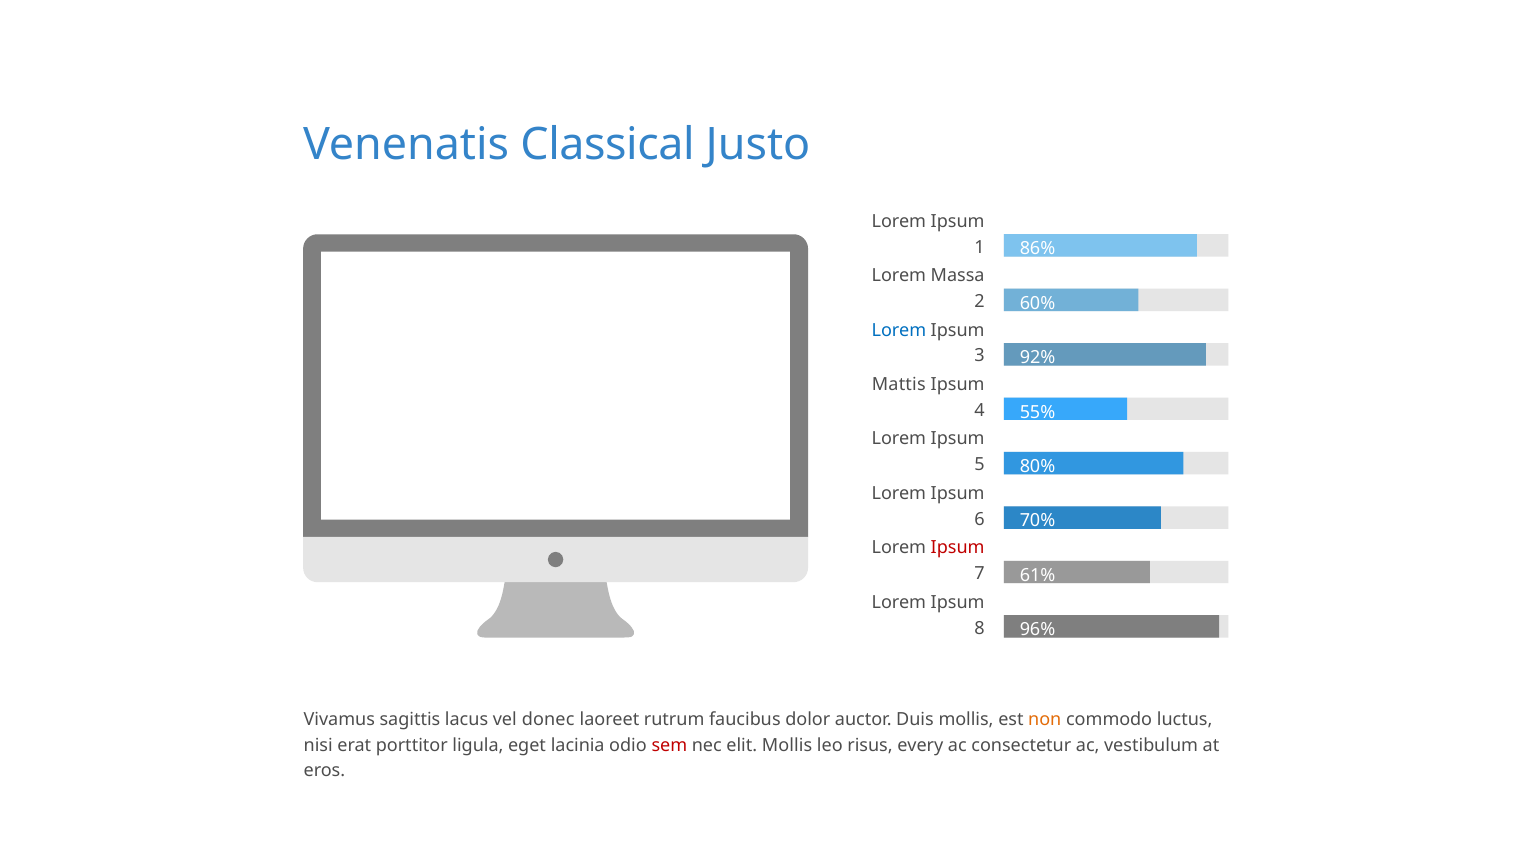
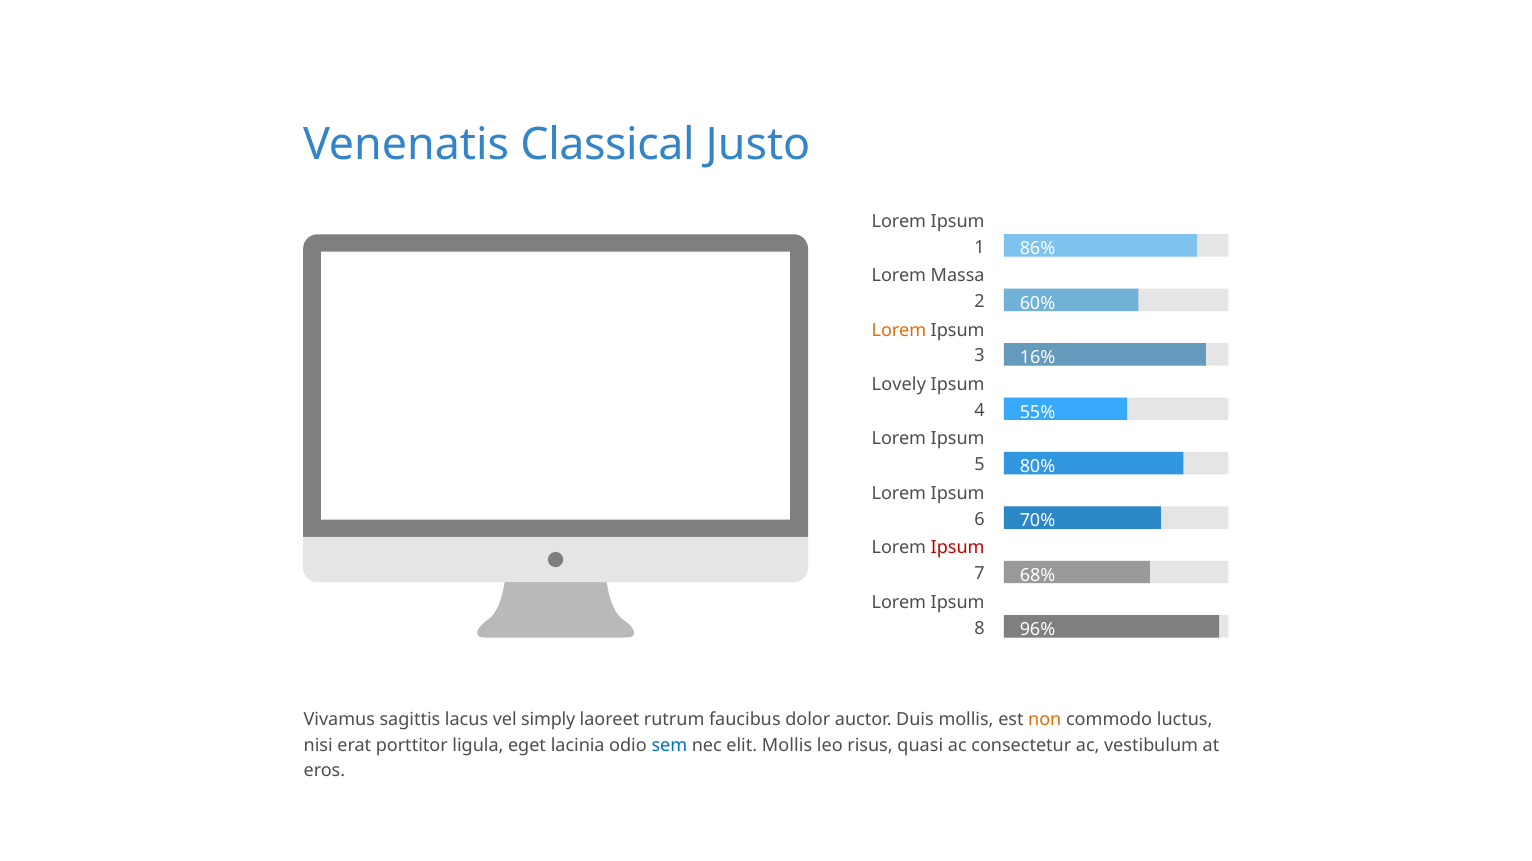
Lorem colour: blue -> orange (899, 330)
92%: 92% -> 16% (1038, 358)
Mattis: Mattis -> Lovely (899, 385)
61%: 61% -> 68% (1038, 576)
donec: donec -> simply (548, 720)
sem colour: red -> blue (669, 746)
every: every -> quasi (920, 746)
